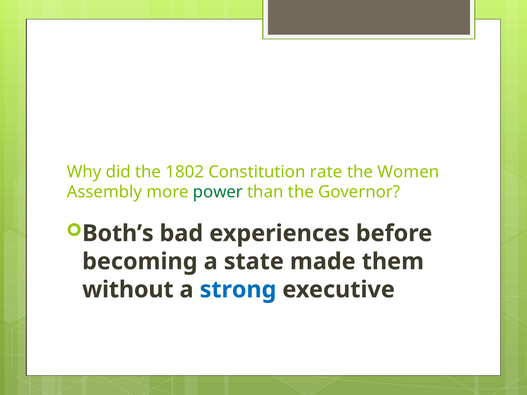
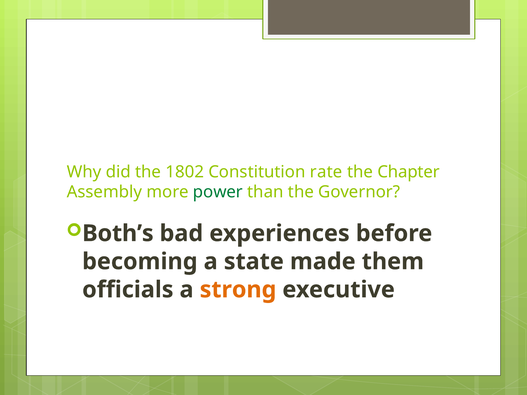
Women: Women -> Chapter (409, 172)
without: without -> officials (128, 290)
strong colour: blue -> orange (238, 290)
